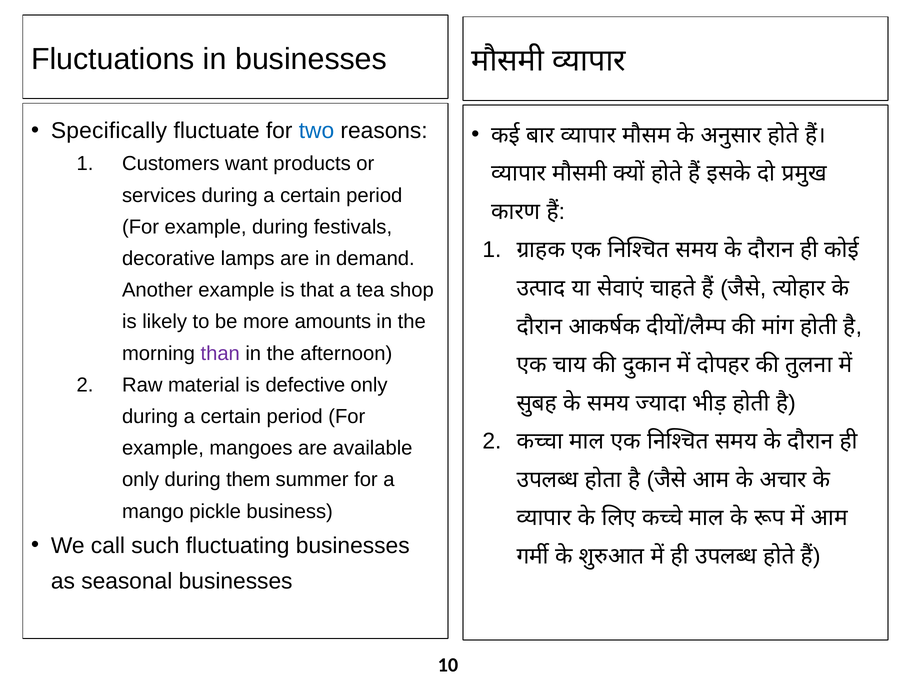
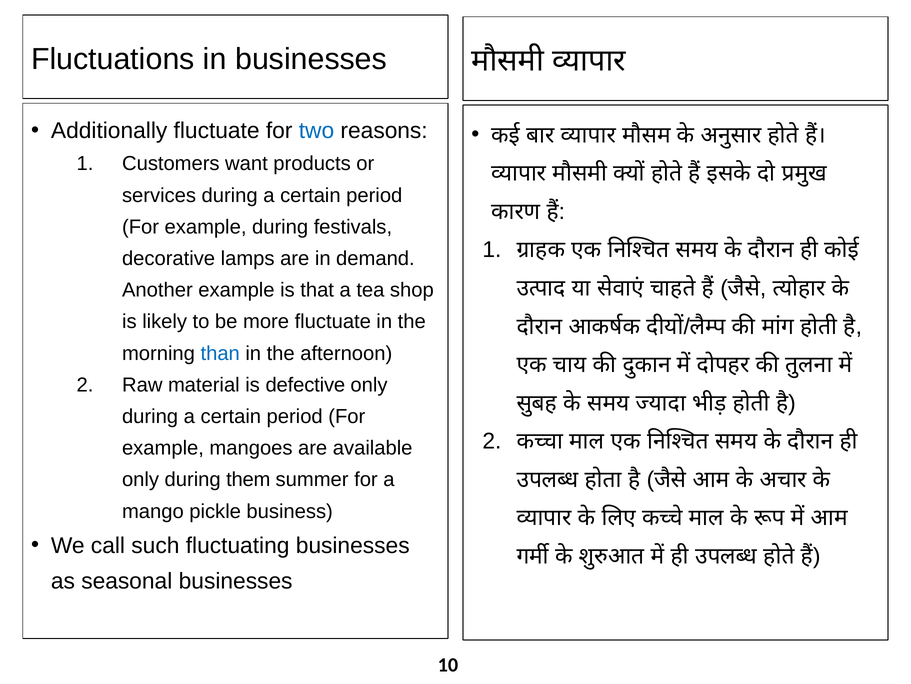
Specifically: Specifically -> Additionally (109, 131)
more amounts: amounts -> fluctuate (333, 321)
than colour: purple -> blue (220, 353)
